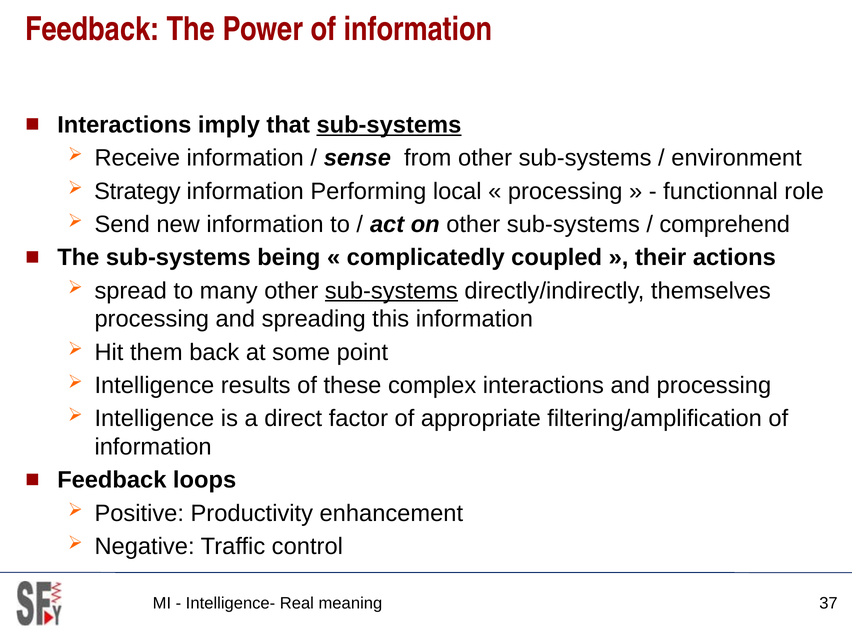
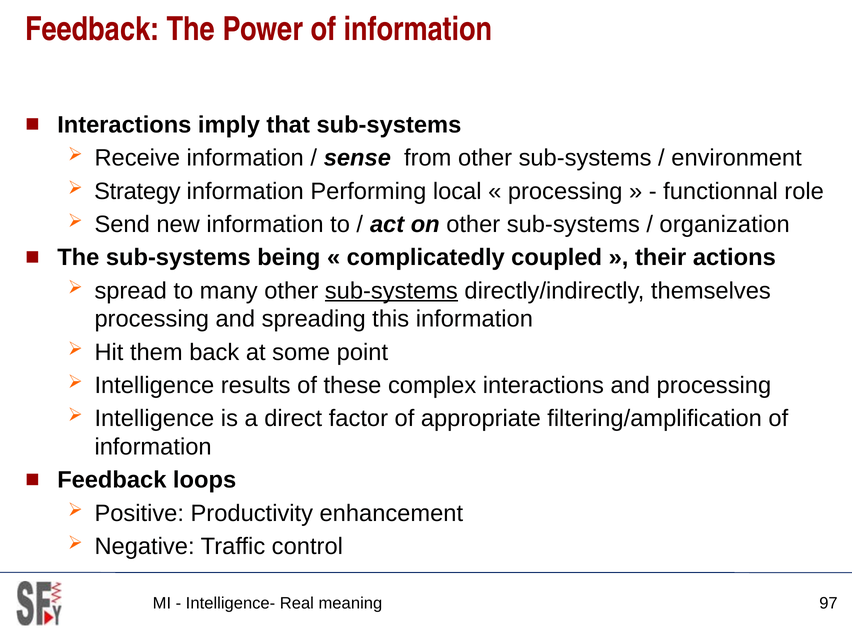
sub-systems underline: present -> none (389, 125)
comprehend: comprehend -> organization (725, 224)
37: 37 -> 97 (828, 603)
